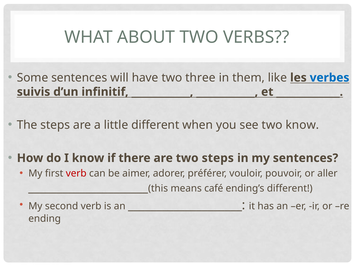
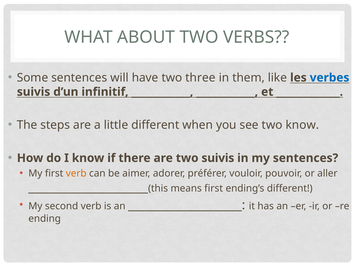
two steps: steps -> suivis (218, 158)
verb colour: red -> orange (76, 174)
means café: café -> first (214, 188)
